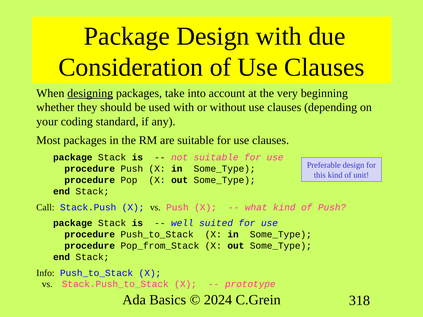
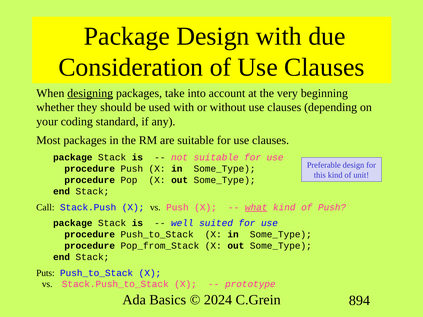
what underline: none -> present (256, 207)
Info: Info -> Puts (45, 273)
318: 318 -> 894 (359, 301)
